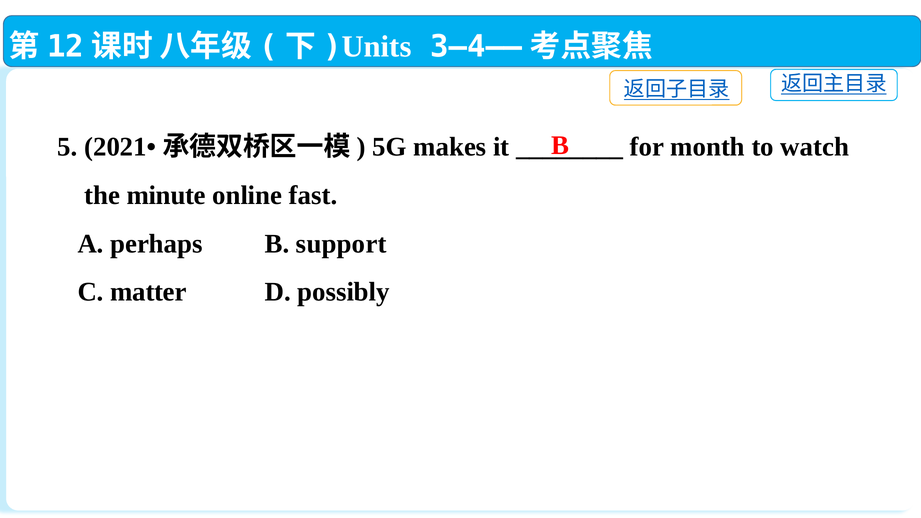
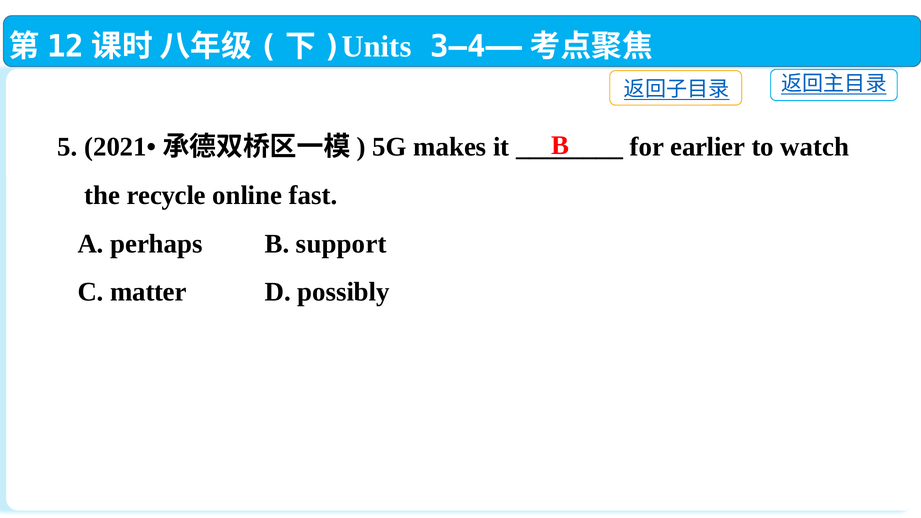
month: month -> earlier (708, 147)
minute: minute -> recycle (166, 195)
